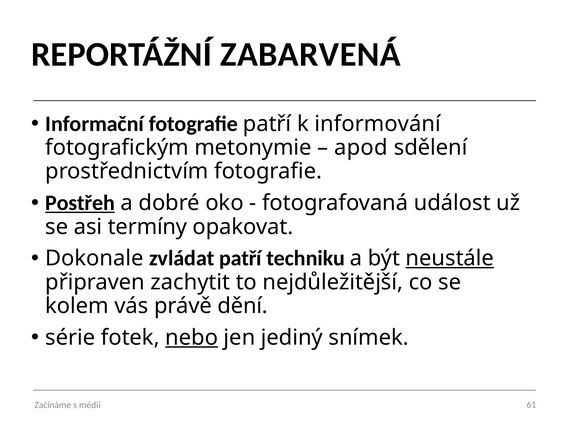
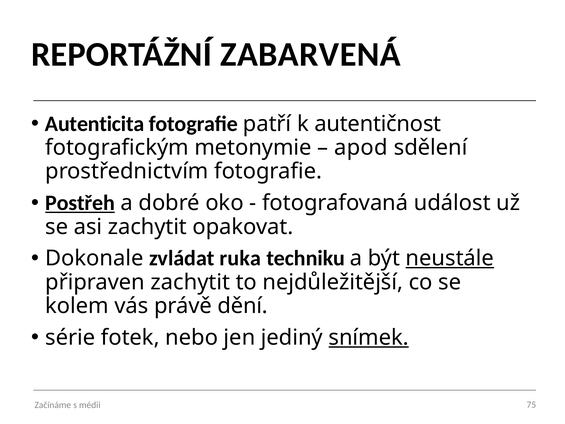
Informační: Informační -> Autenticita (95, 124)
informování: informování -> autentičnost (378, 124)
asi termíny: termíny -> zachytit (147, 227)
zvládat patří: patří -> ruka (240, 258)
nebo underline: present -> none (192, 337)
snímek underline: none -> present (369, 337)
61: 61 -> 75 (531, 405)
